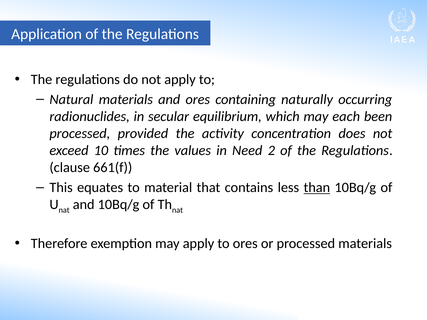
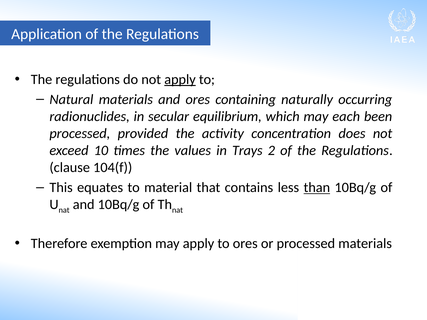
apply underline: none -> present (180, 80)
Need: Need -> Trays (247, 151)
661(f: 661(f -> 104(f (113, 168)
